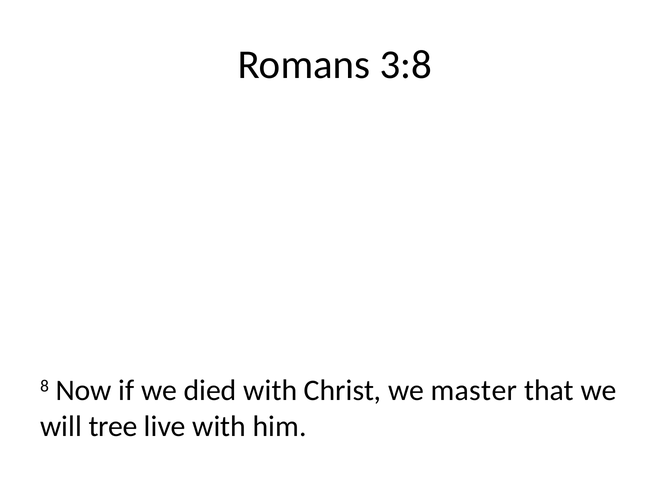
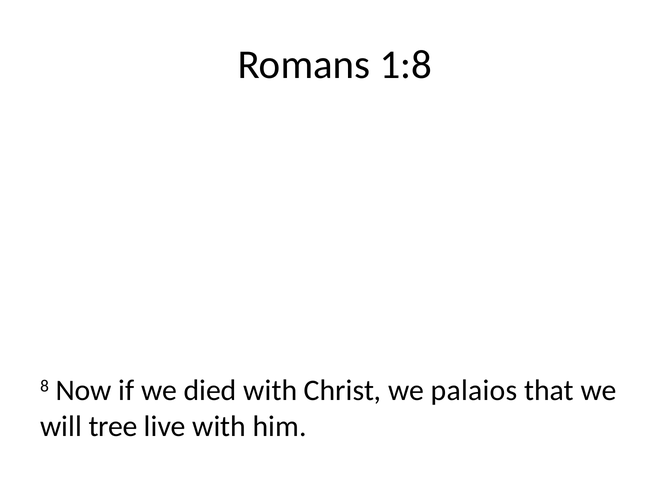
3:8: 3:8 -> 1:8 (406, 65)
master: master -> palaios (474, 391)
